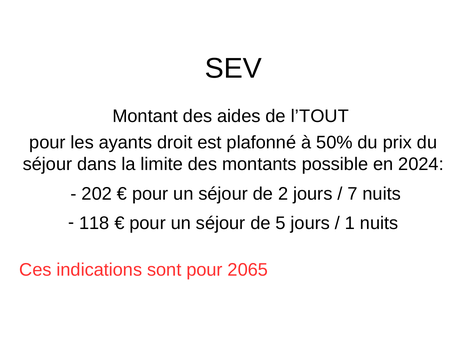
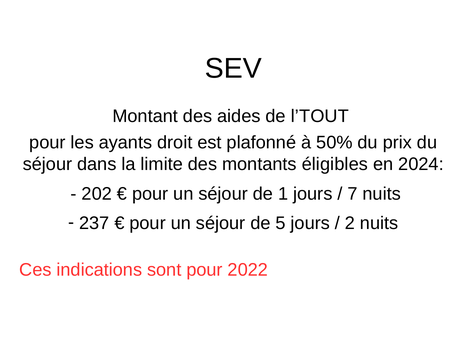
possible: possible -> éligibles (335, 164)
2: 2 -> 1 (283, 194)
118: 118 -> 237 (94, 223)
1: 1 -> 2 (350, 223)
2065: 2065 -> 2022 (248, 270)
